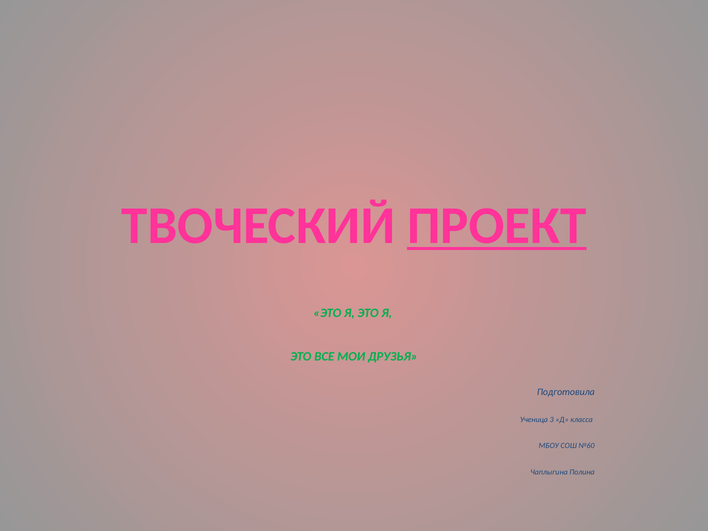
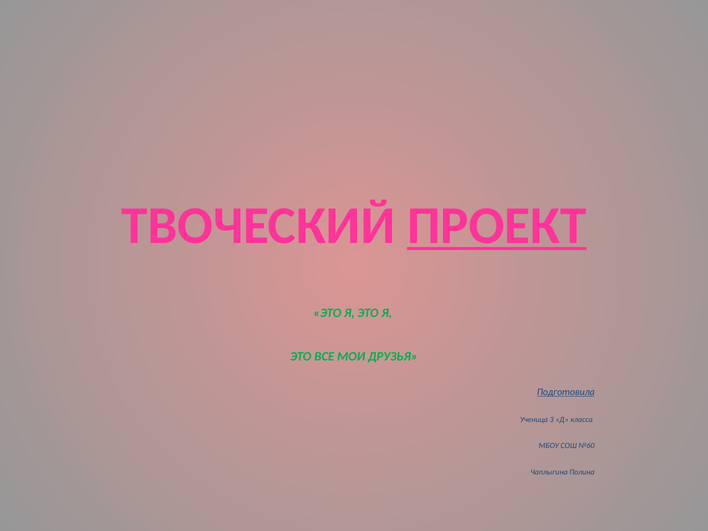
Подготовила underline: none -> present (566, 392)
